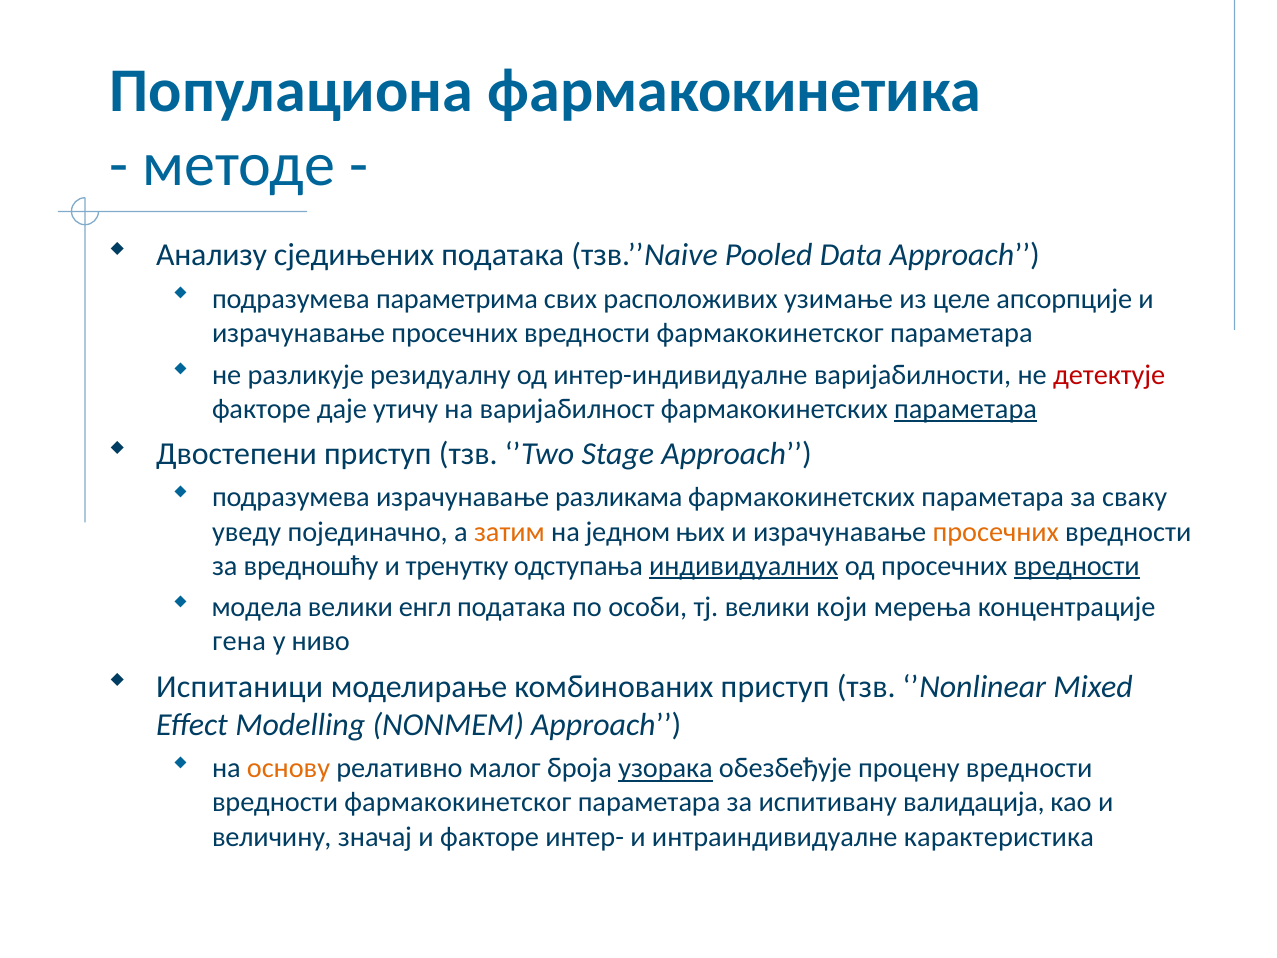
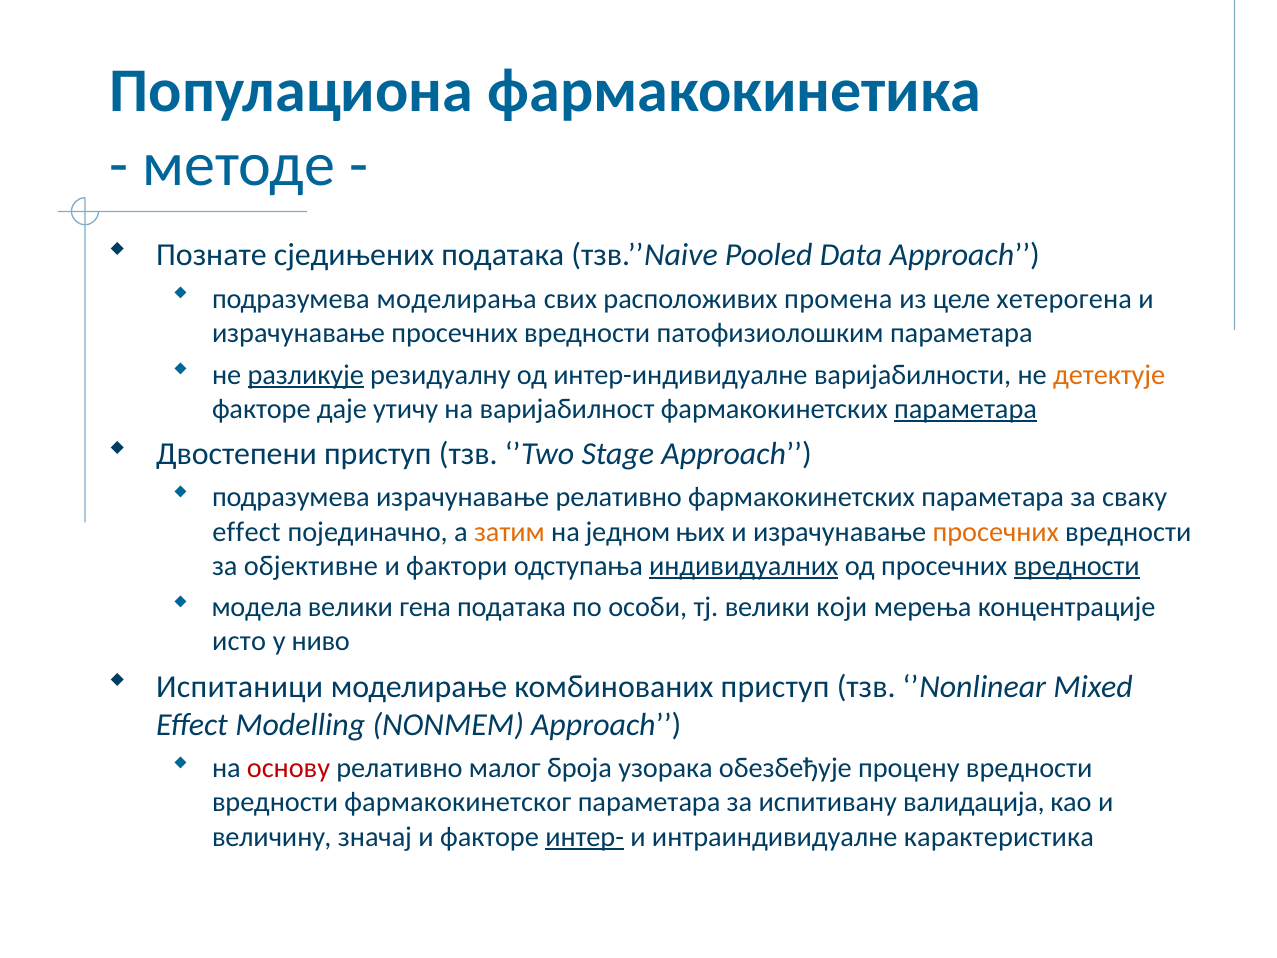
Анализу: Анализу -> Познате (211, 255)
параметрима: параметрима -> моделирања (457, 299)
узимање: узимање -> промена (838, 299)
апсорпције: апсорпције -> хетерогена (1064, 299)
просечних вредности фармакокинетског: фармакокинетског -> патофизиолошким (770, 333)
разликује underline: none -> present (306, 375)
детектује colour: red -> orange (1109, 375)
израчунавање разликама: разликама -> релативно (619, 497)
уведу: уведу -> effect (247, 532)
вредношћу: вредношћу -> објективне (311, 566)
тренутку: тренутку -> фактори (457, 566)
енгл: енгл -> гена (425, 607)
гена: гена -> исто (239, 641)
основу colour: orange -> red (288, 768)
узорака underline: present -> none (666, 768)
интер- underline: none -> present (585, 836)
